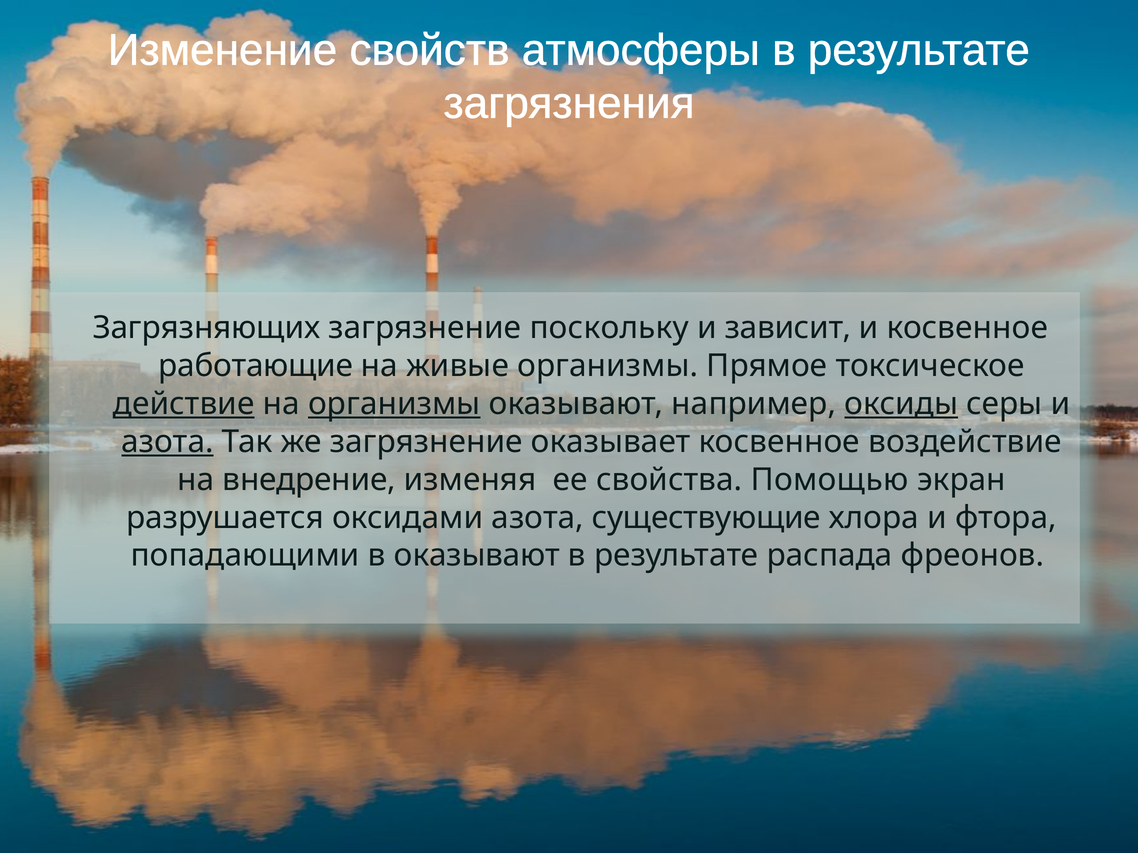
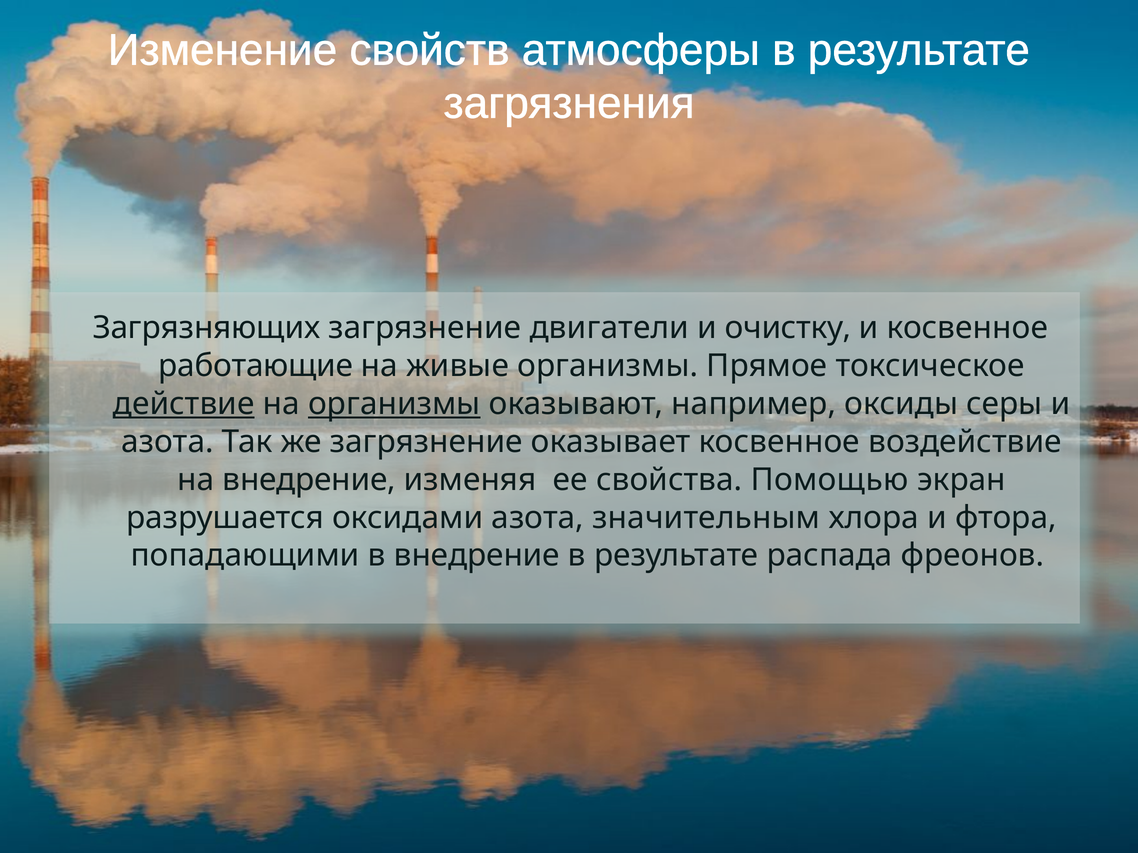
поскольку: поскольку -> двигатели (609, 328)
зависит: зависит -> очистку (788, 328)
оксиды underline: present -> none (901, 404)
азота underline: present -> none (167, 442)
существующие: существующие -> значительным (706, 518)
в оказывают: оказывают -> внедрение (477, 556)
